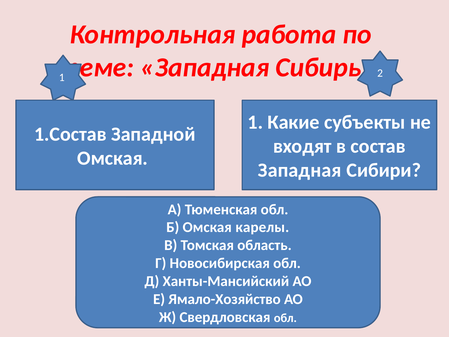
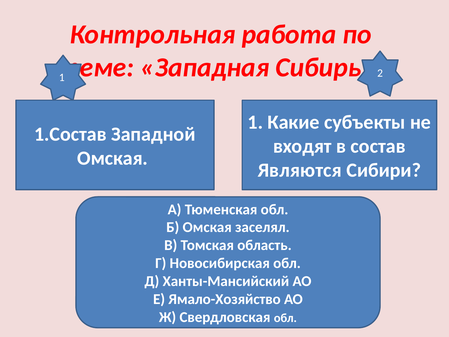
Западная: Западная -> Являются (300, 170)
карелы: карелы -> заселял (262, 227)
